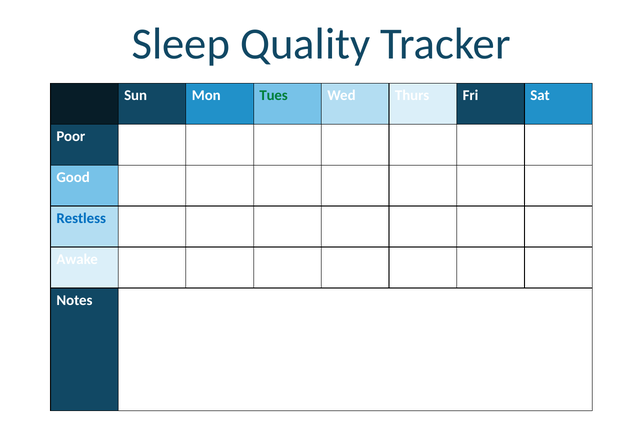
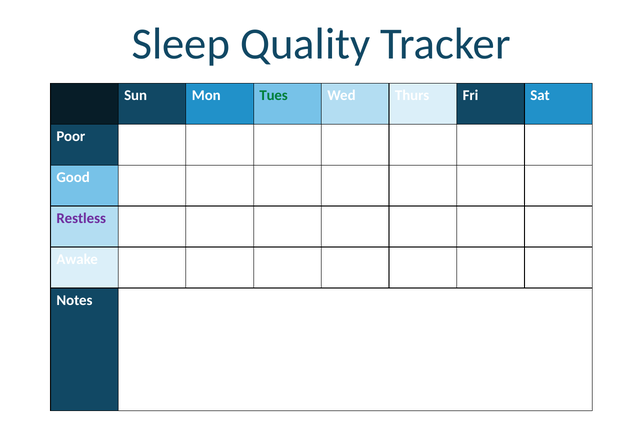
Restless colour: blue -> purple (81, 218)
